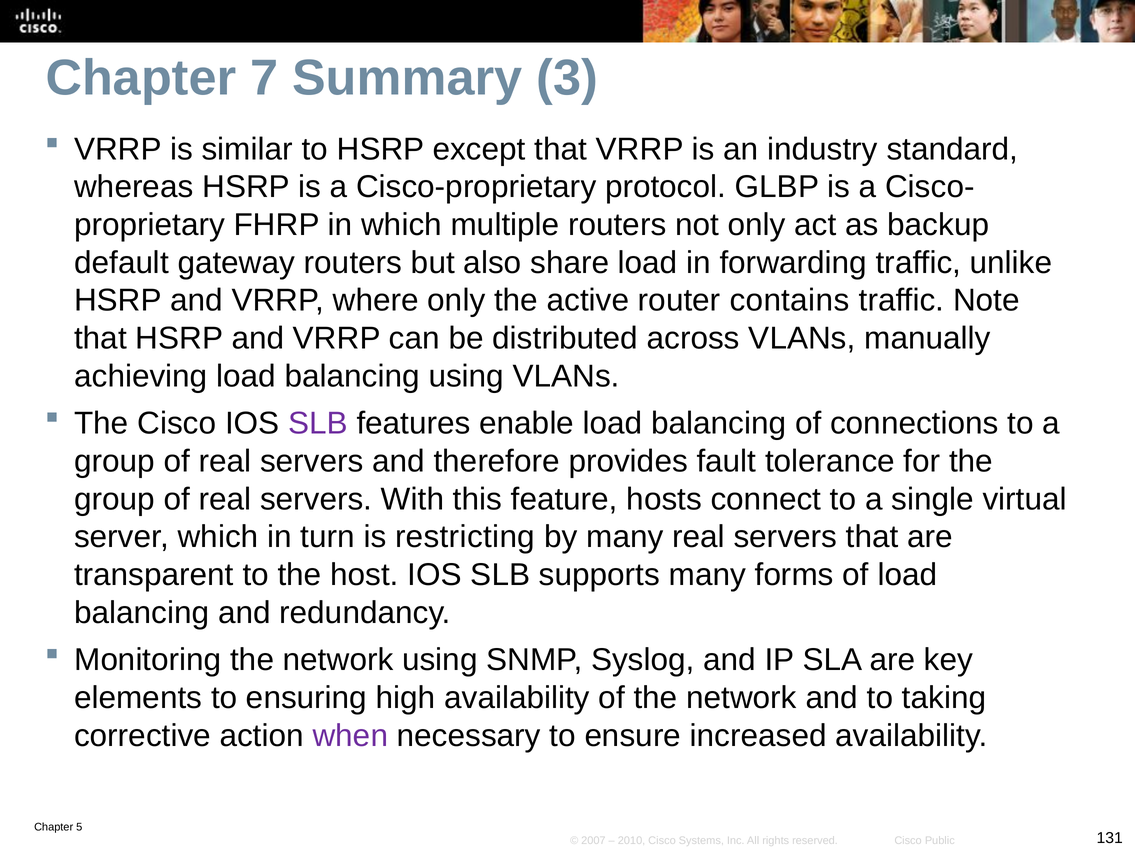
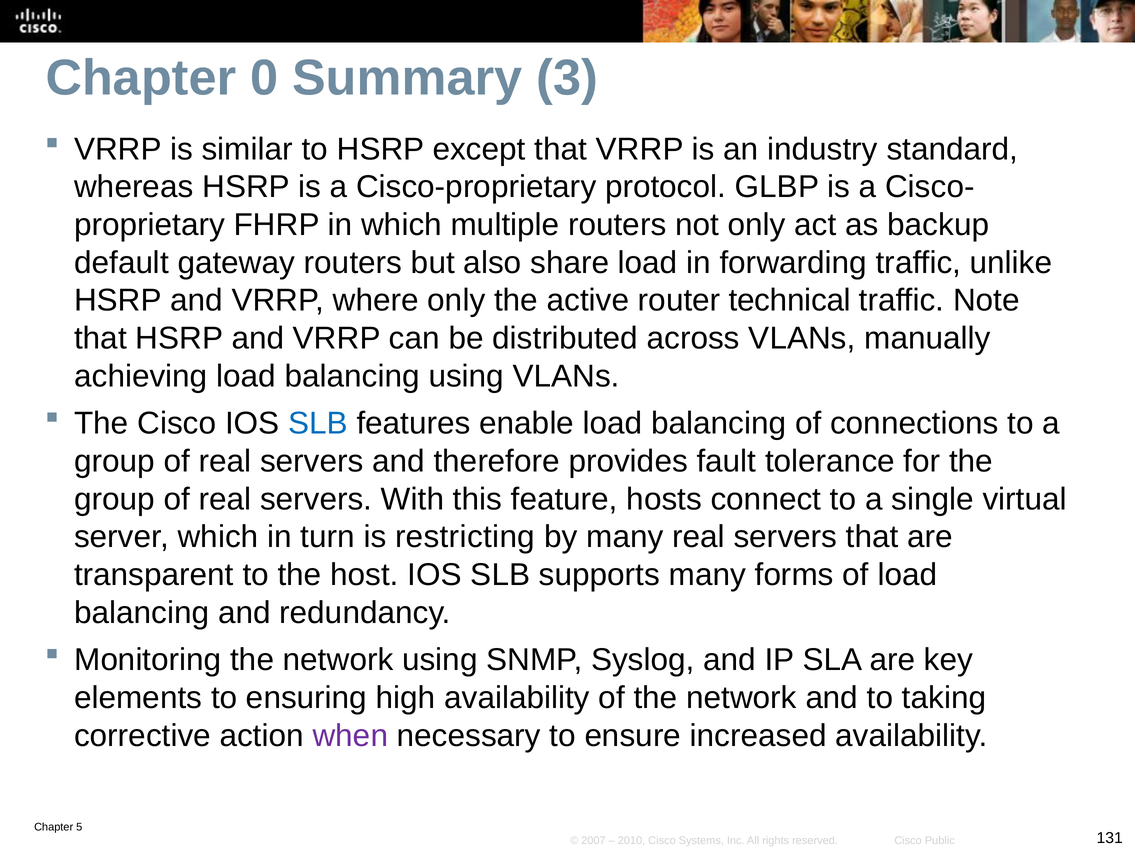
7: 7 -> 0 (264, 78)
contains: contains -> technical (790, 301)
SLB colour: purple -> blue (318, 424)
